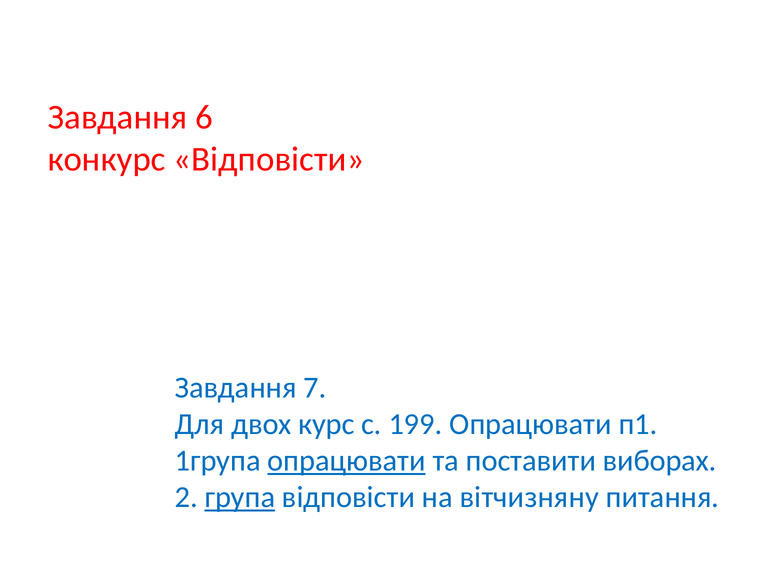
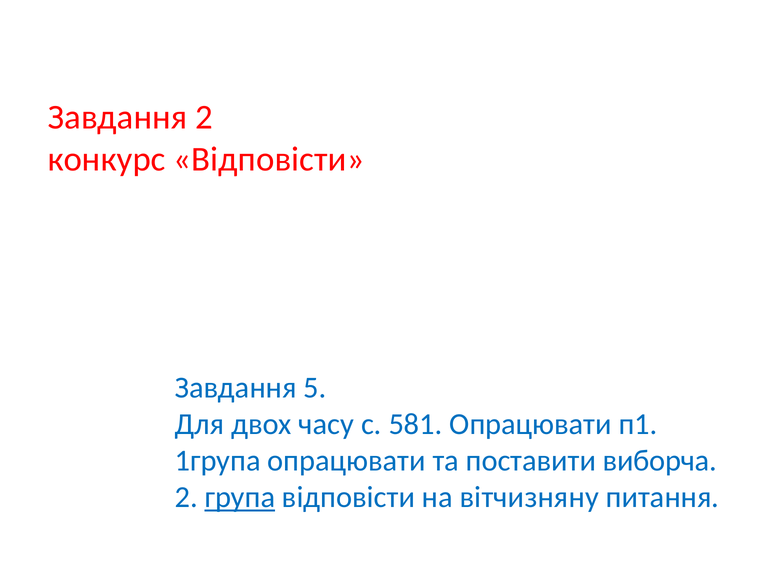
Завдання 6: 6 -> 2 (204, 117)
7: 7 -> 5 (315, 388)
курс: курс -> часу (326, 424)
199: 199 -> 581 (416, 424)
опрацювати underline: present -> none (347, 461)
виборах: виборах -> виборча (660, 461)
